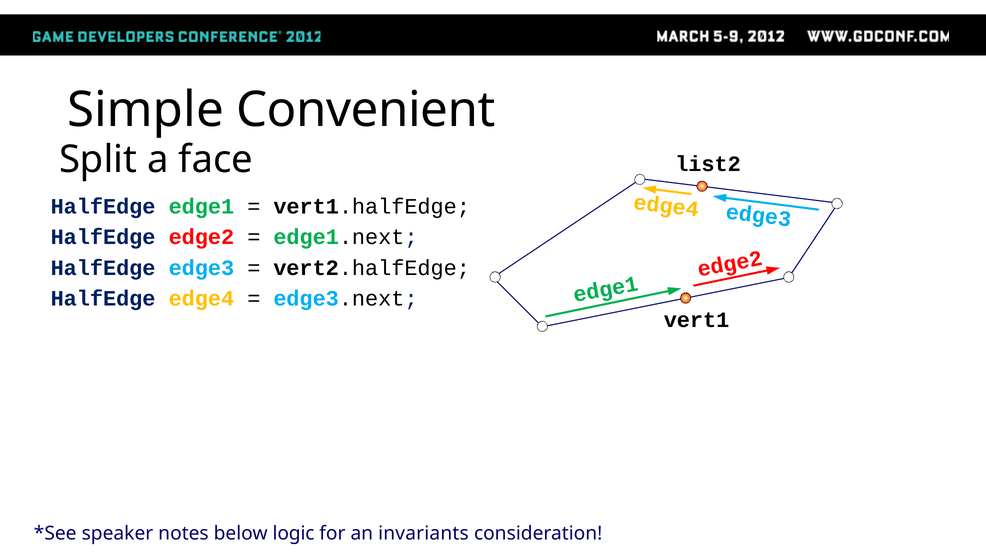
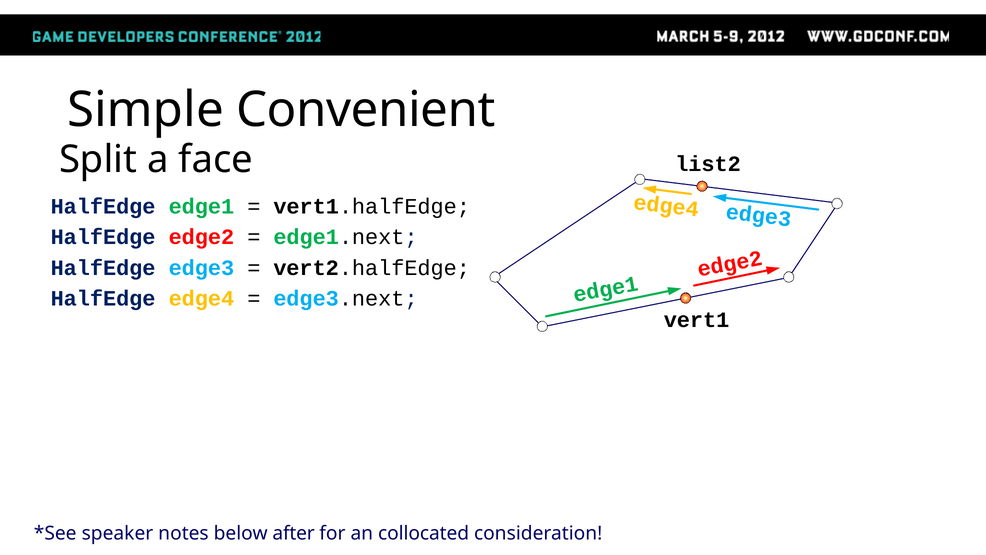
logic: logic -> after (294, 533)
invariants: invariants -> collocated (424, 533)
